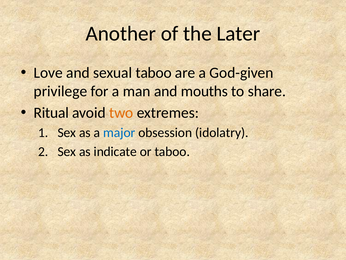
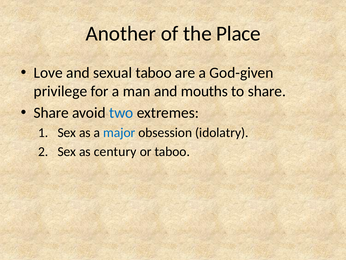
Later: Later -> Place (238, 33)
Ritual: Ritual -> Share (51, 113)
two colour: orange -> blue (121, 113)
indicate: indicate -> century (115, 151)
